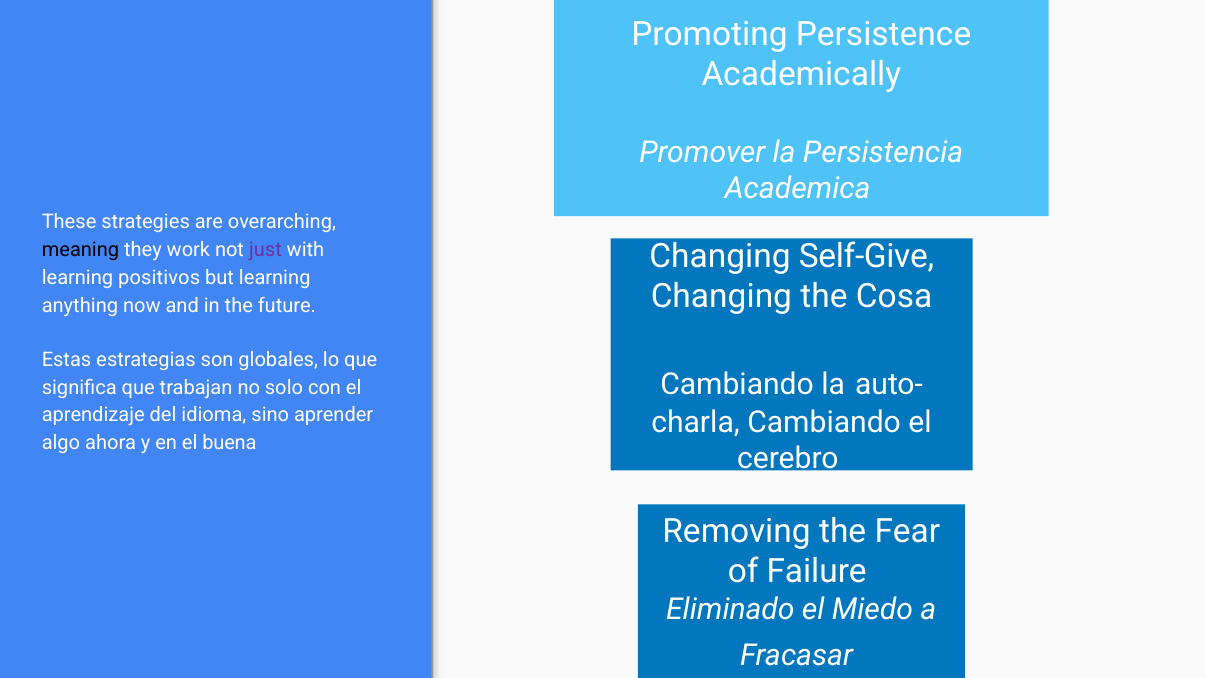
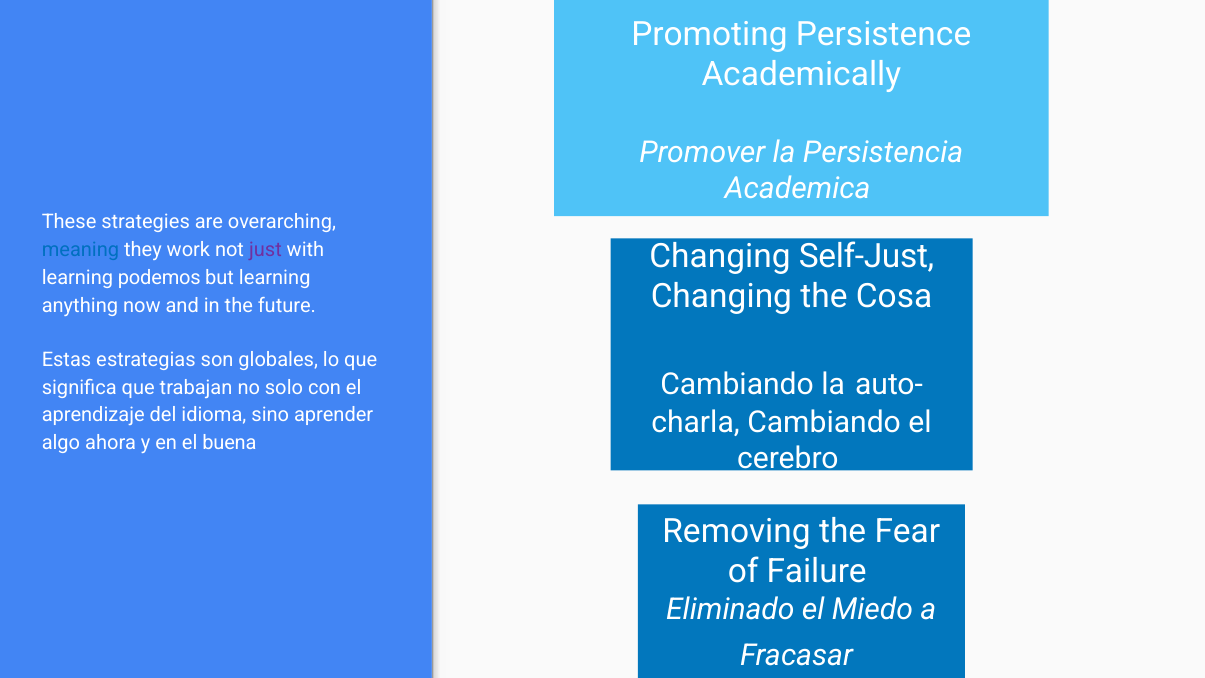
meaning colour: black -> blue (80, 250)
Self-Give: Self-Give -> Self-Just (867, 256)
positivos: positivos -> podemos (159, 278)
